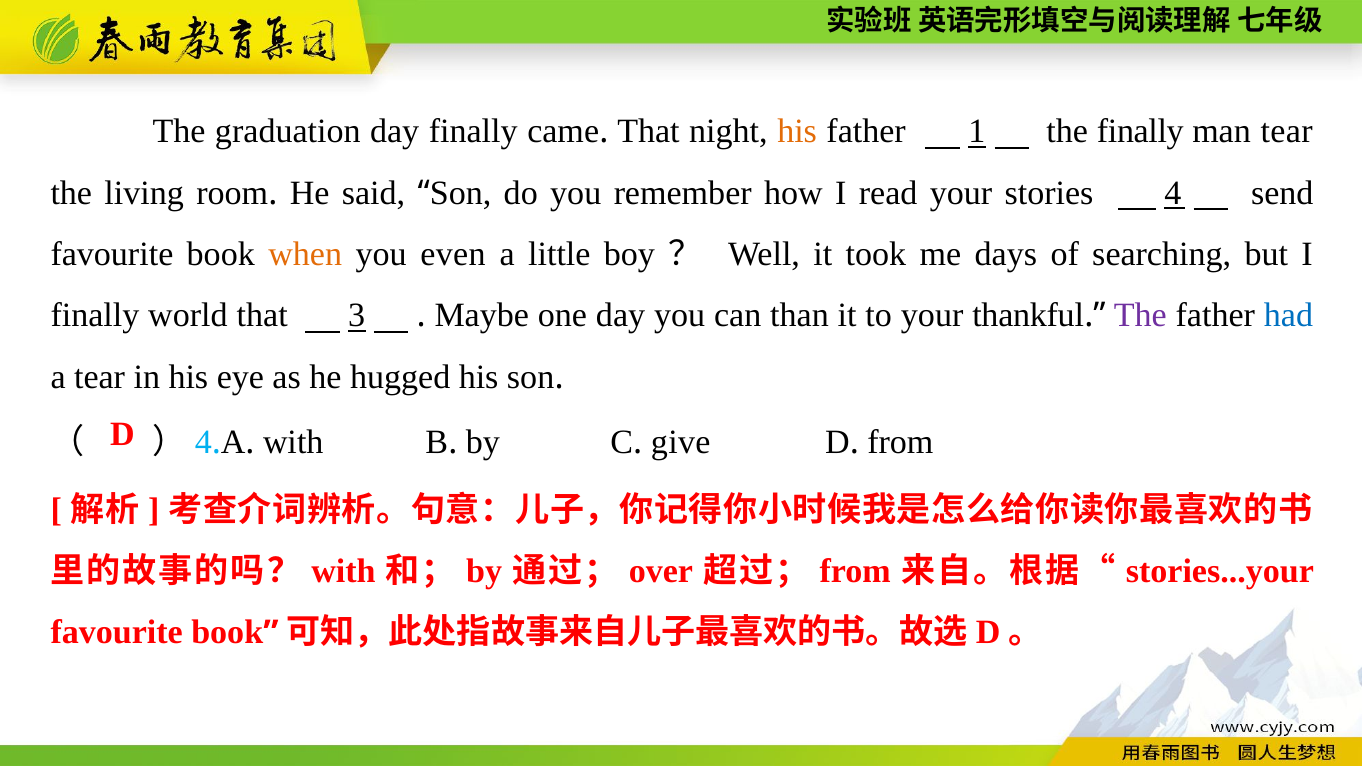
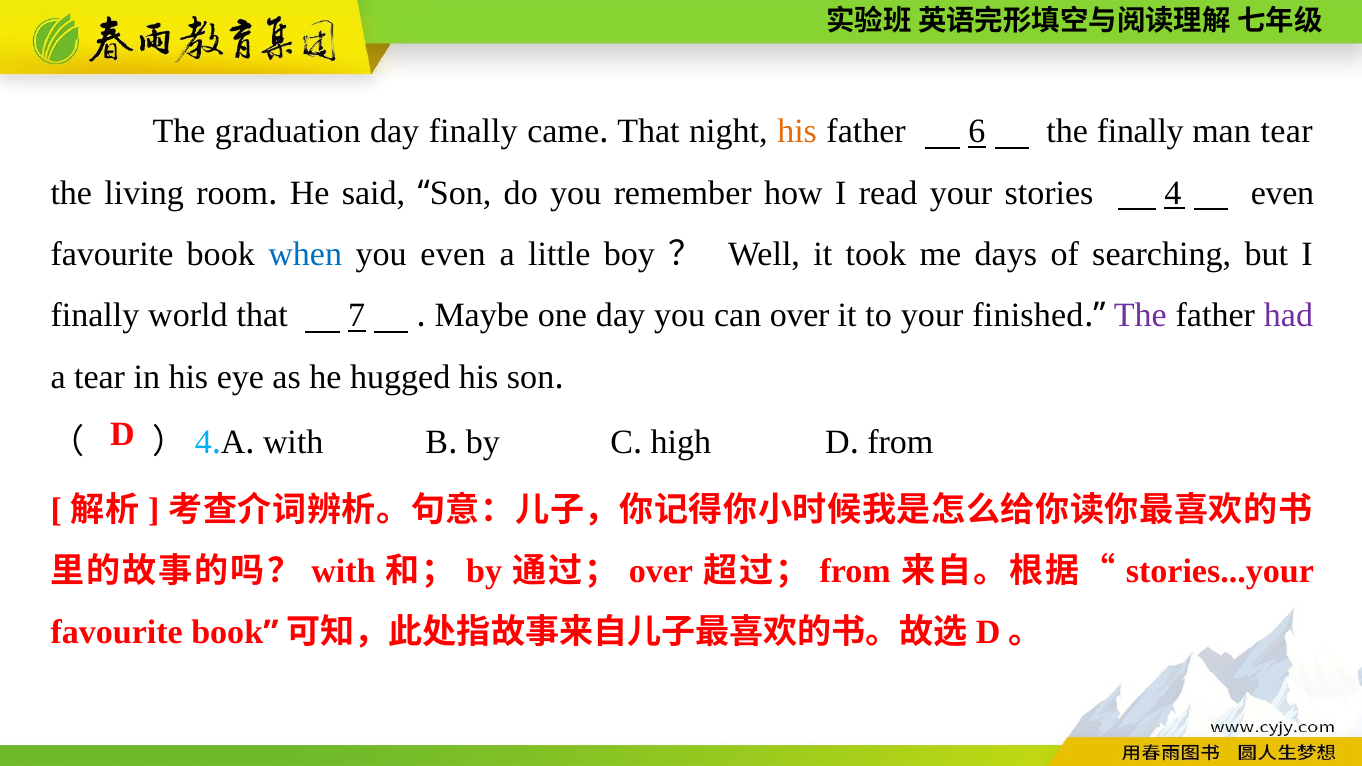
1: 1 -> 6 (977, 132)
4 send: send -> even (1282, 193)
when colour: orange -> blue (305, 254)
3: 3 -> 7 (357, 316)
can than: than -> over (800, 316)
thankful: thankful -> finished (1028, 316)
had colour: blue -> purple (1288, 316)
give: give -> high (681, 443)
